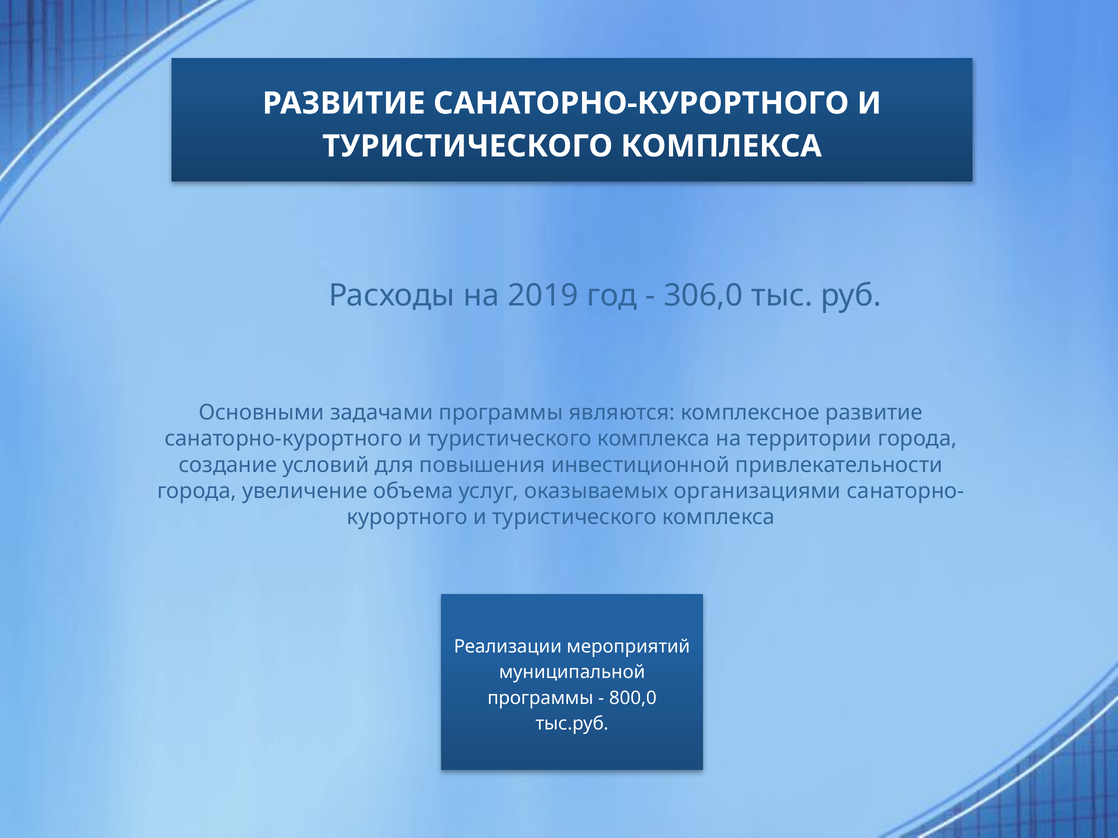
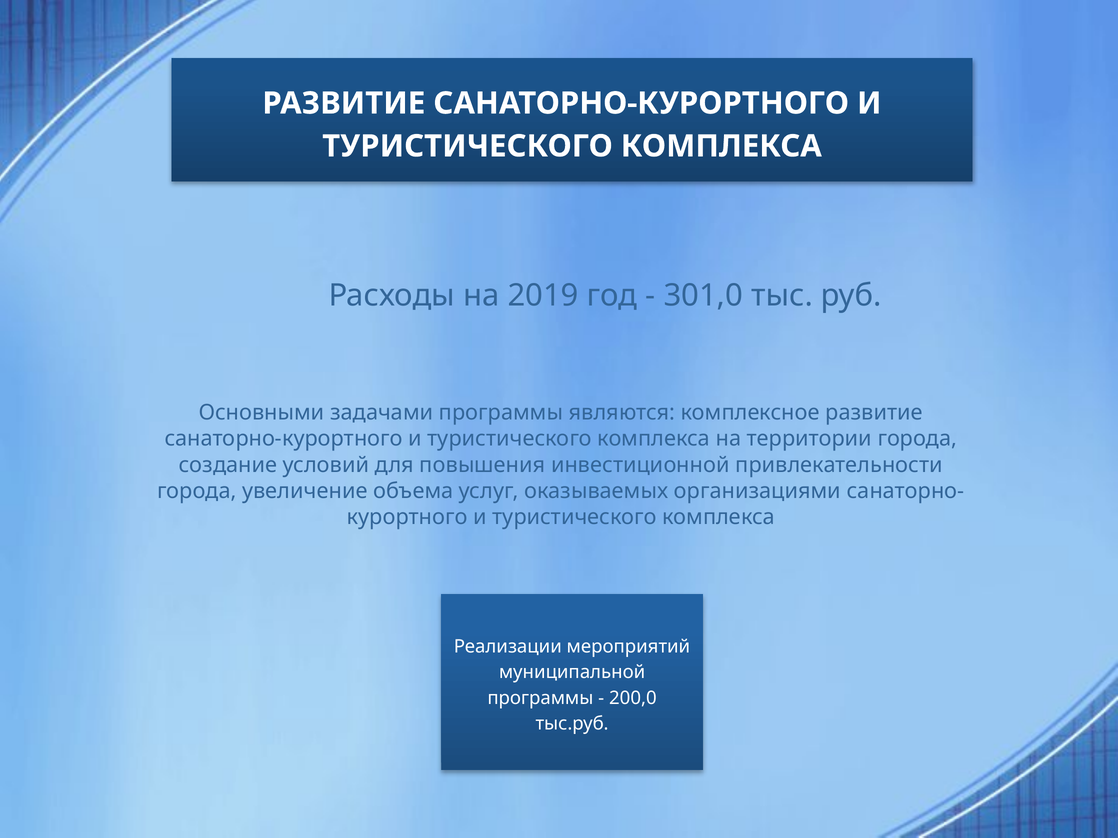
306,0: 306,0 -> 301,0 (703, 296)
800,0: 800,0 -> 200,0 (633, 698)
